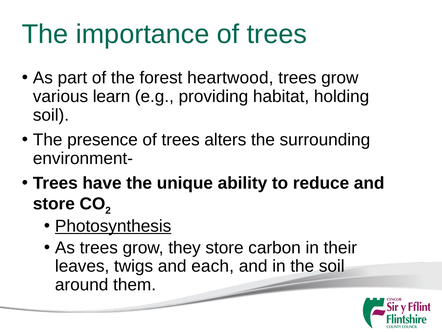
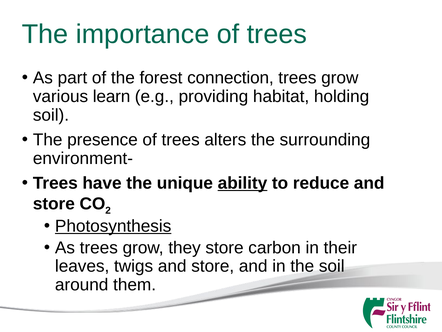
heartwood: heartwood -> connection (230, 78)
ability underline: none -> present (242, 183)
twigs and each: each -> store (213, 266)
